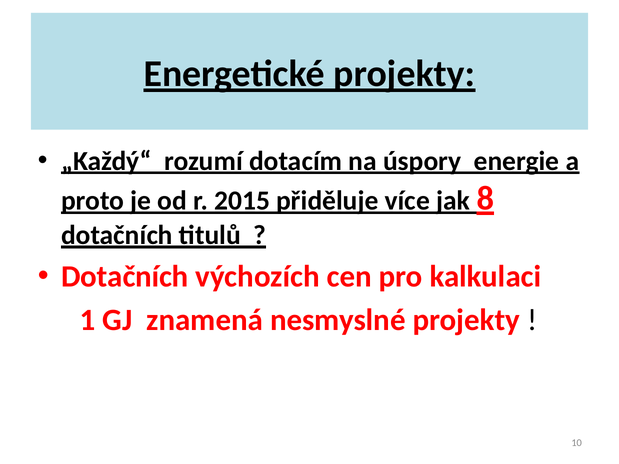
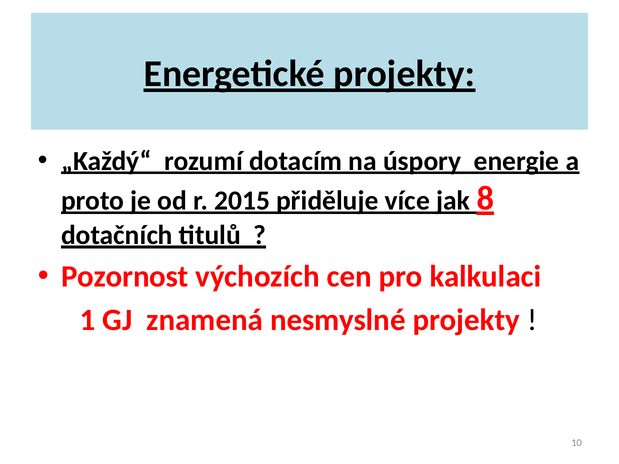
Dotačních: Dotačních -> Pozornost (125, 277)
